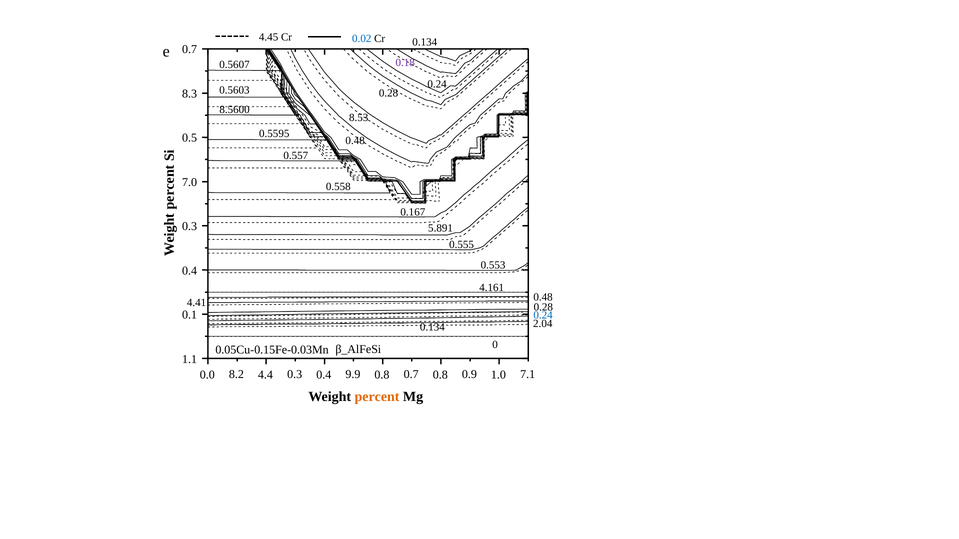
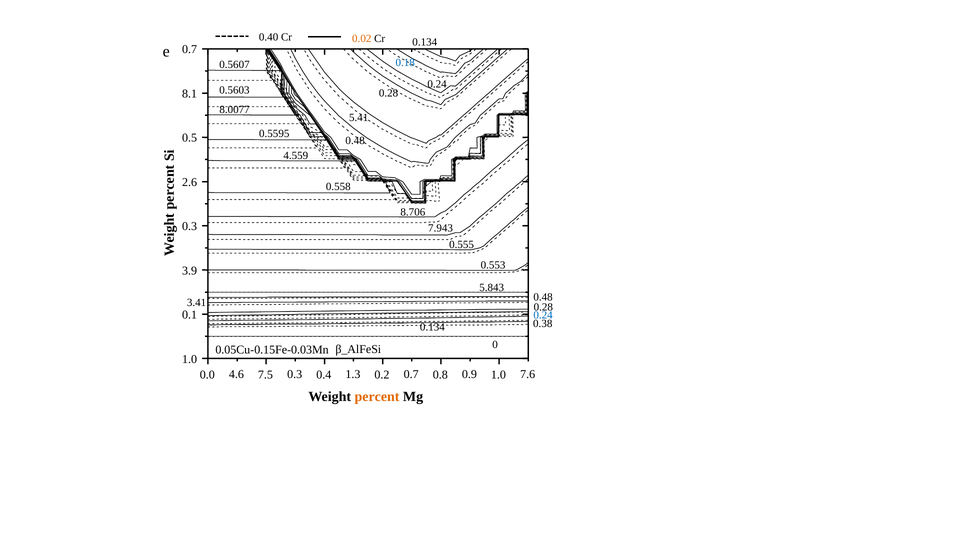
4.45: 4.45 -> 0.40 (269, 37)
0.02 colour: blue -> orange (362, 38)
0.18 colour: purple -> blue (405, 63)
8.3: 8.3 -> 8.1 (190, 94)
8.5600: 8.5600 -> 8.0077 (235, 110)
8.53: 8.53 -> 5.41 (359, 118)
0.557: 0.557 -> 4.559 (296, 156)
7.0: 7.0 -> 2.6 (190, 182)
0.167: 0.167 -> 8.706 (413, 212)
5.891: 5.891 -> 7.943 (441, 228)
0.4: 0.4 -> 3.9 (190, 271)
4.161: 4.161 -> 5.843 (492, 288)
4.41: 4.41 -> 3.41 (197, 303)
2.04: 2.04 -> 0.38 (543, 324)
1.1: 1.1 -> 1.0 (190, 359)
8.2: 8.2 -> 4.6 (236, 375)
9.9: 9.9 -> 1.3 (353, 375)
7.1: 7.1 -> 7.6 (528, 375)
4.4: 4.4 -> 7.5 (265, 375)
0.4 0.8: 0.8 -> 0.2 (382, 375)
